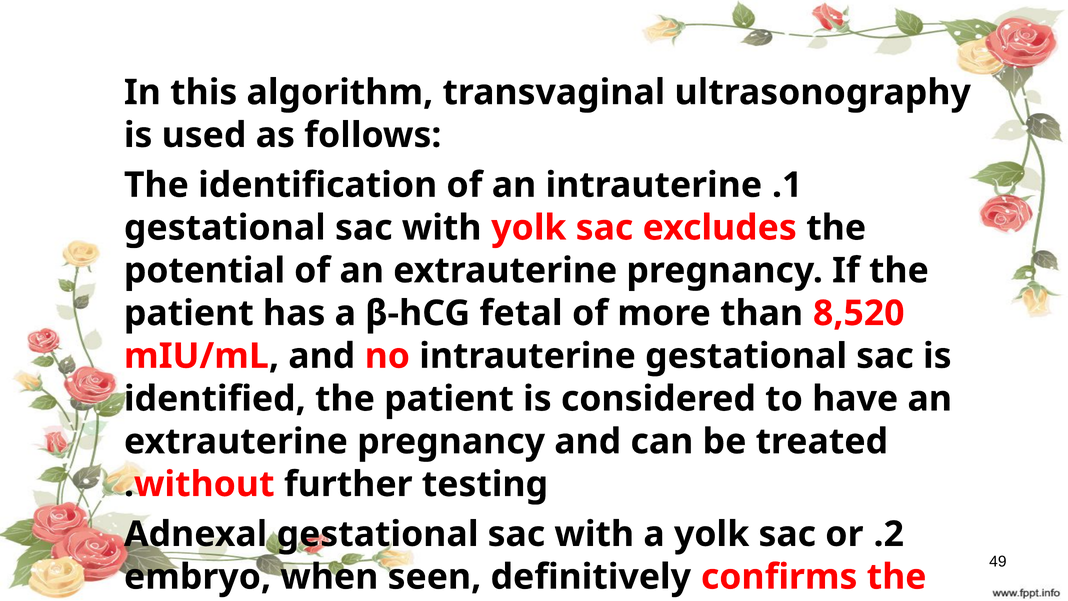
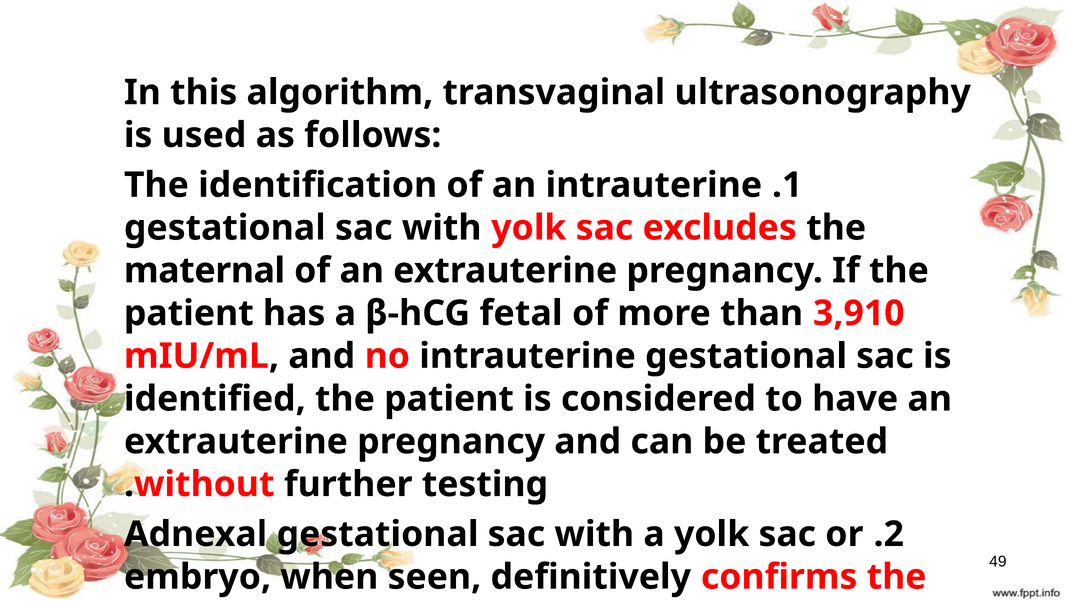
potential: potential -> maternal (205, 270)
8,520: 8,520 -> 3,910 (859, 313)
